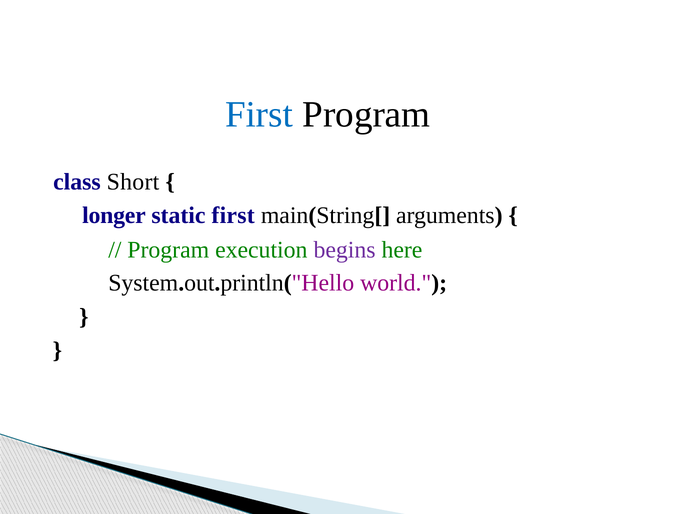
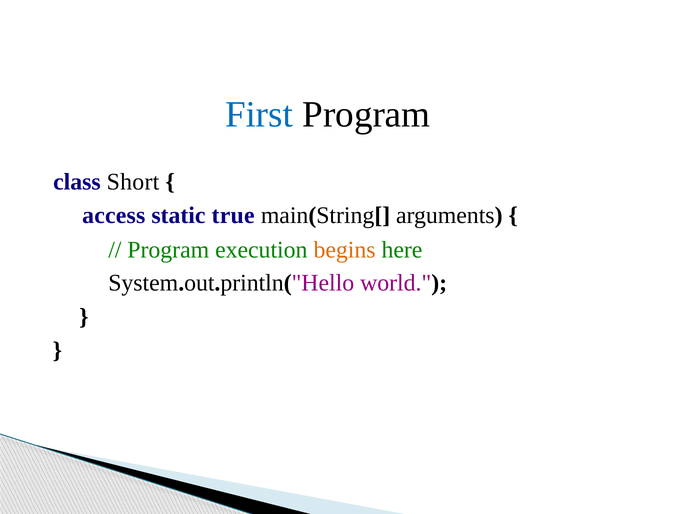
longer: longer -> access (114, 216)
static first: first -> true (233, 216)
begins colour: purple -> orange (345, 250)
